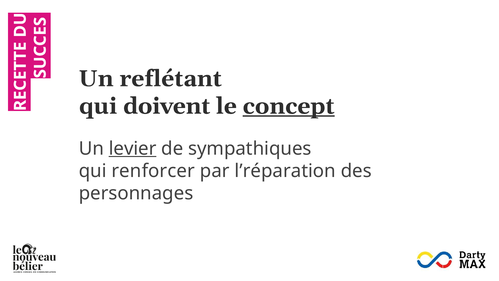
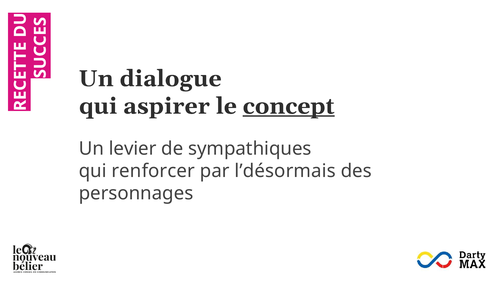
reflétant: reflétant -> dialogue (171, 79)
doivent: doivent -> aspirer (166, 106)
levier underline: present -> none (133, 148)
l’réparation: l’réparation -> l’désormais (285, 171)
